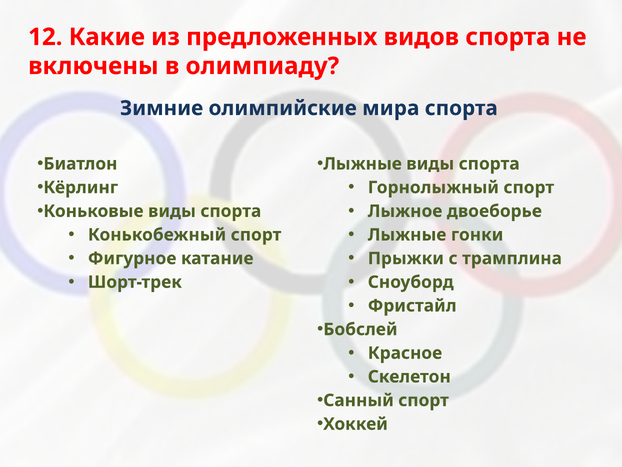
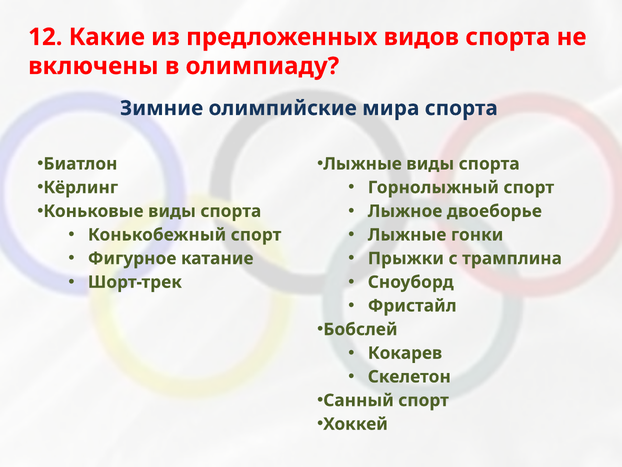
Красное: Красное -> Кокарев (405, 353)
